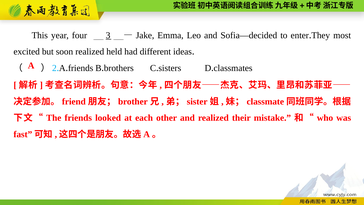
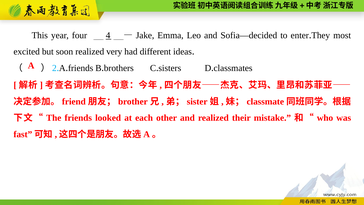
3: 3 -> 4 (108, 35)
held: held -> very (114, 52)
